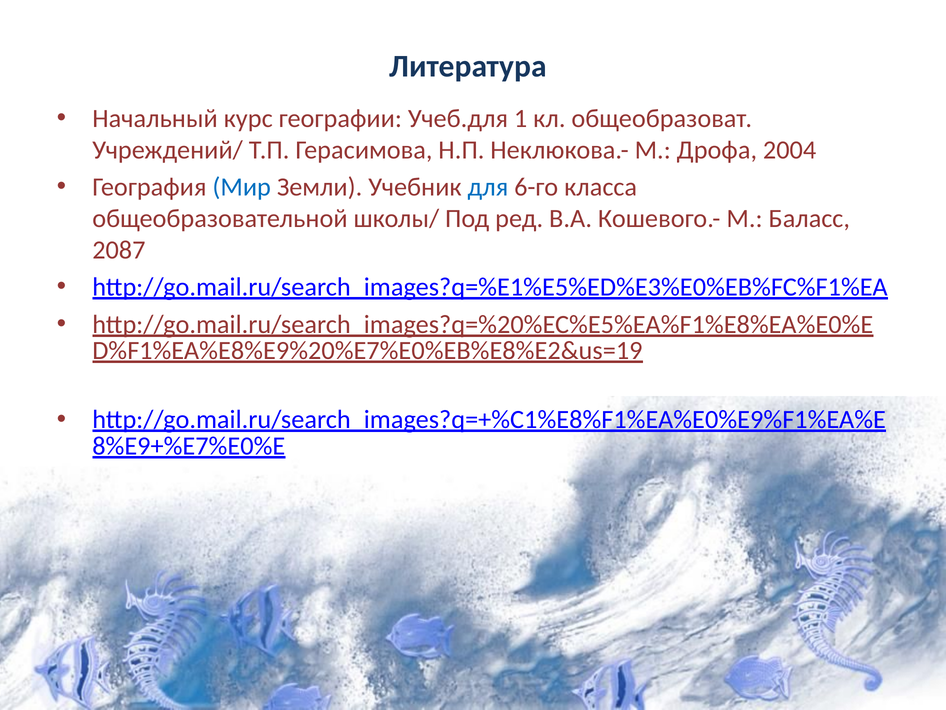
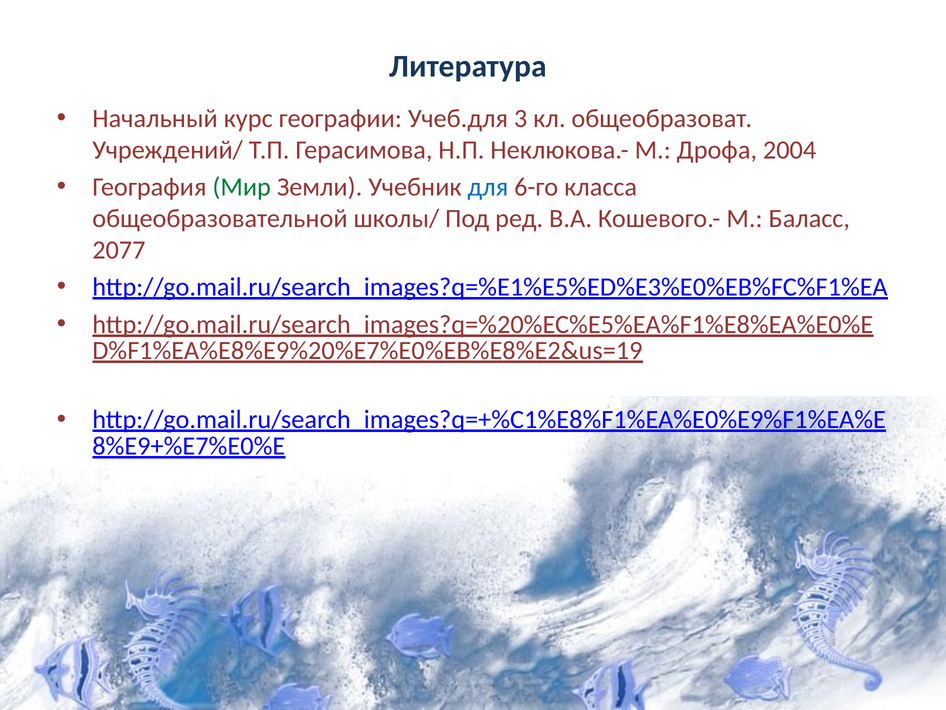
1: 1 -> 3 (521, 118)
Мир colour: blue -> green (242, 187)
2087: 2087 -> 2077 (119, 250)
